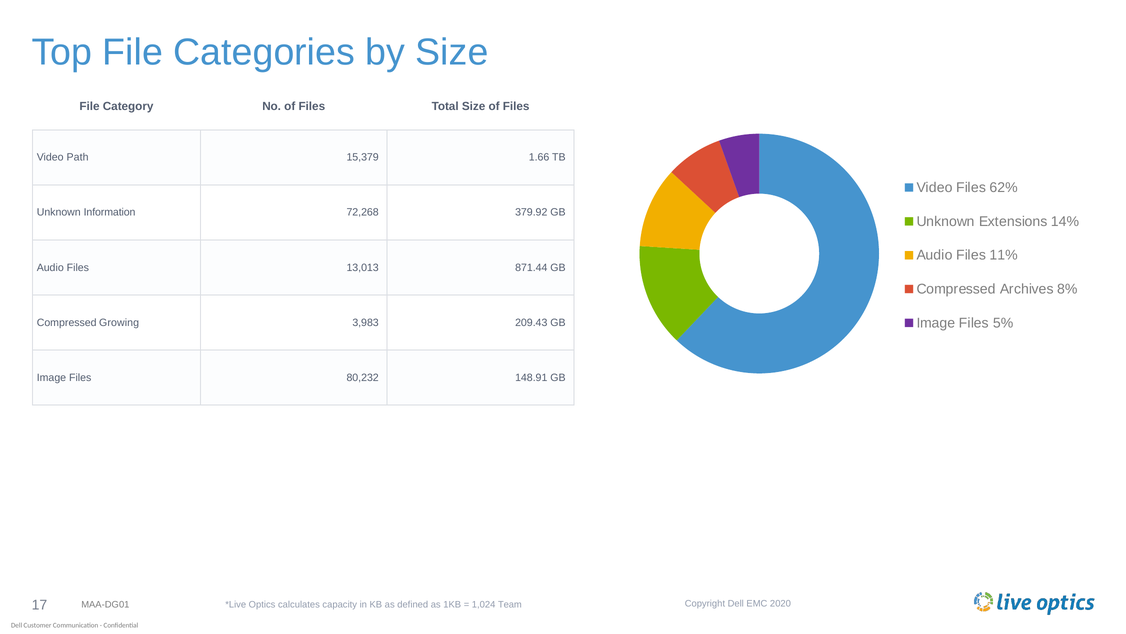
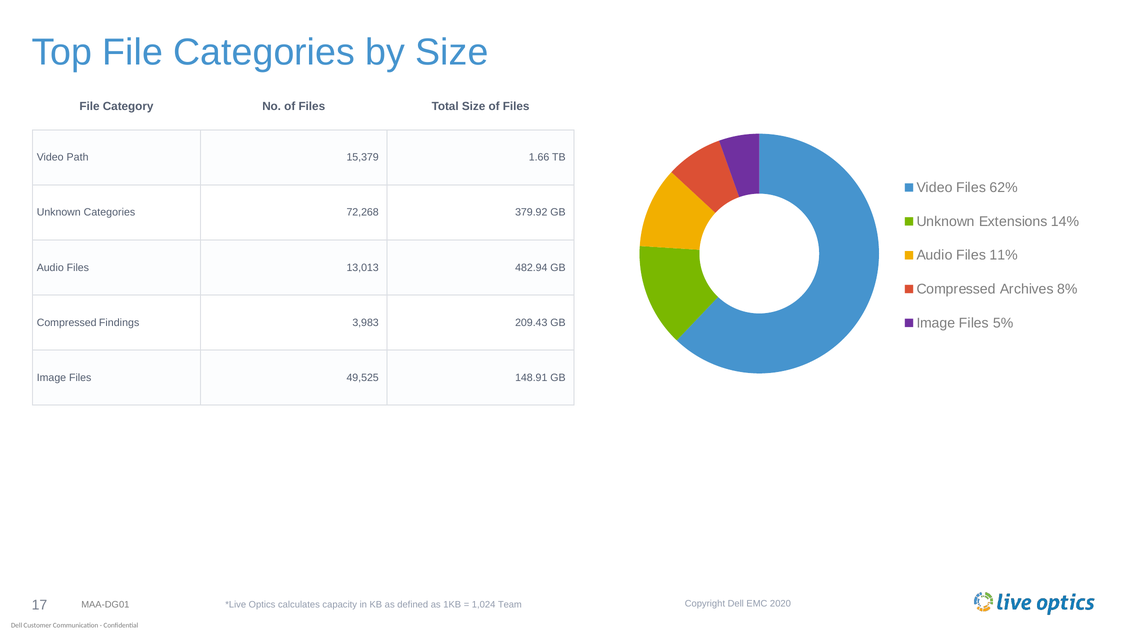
Unknown Information: Information -> Categories (109, 212)
871.44: 871.44 -> 482.94 (531, 267)
Growing: Growing -> Findings (119, 322)
80,232: 80,232 -> 49,525 (363, 377)
